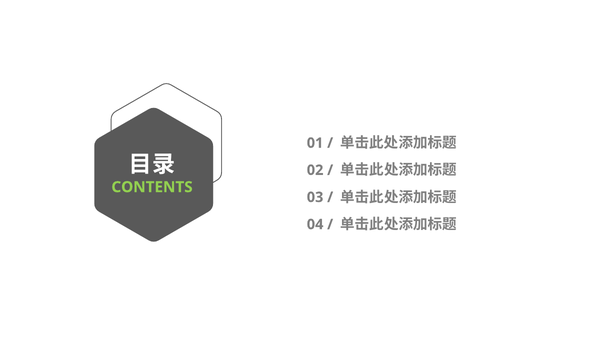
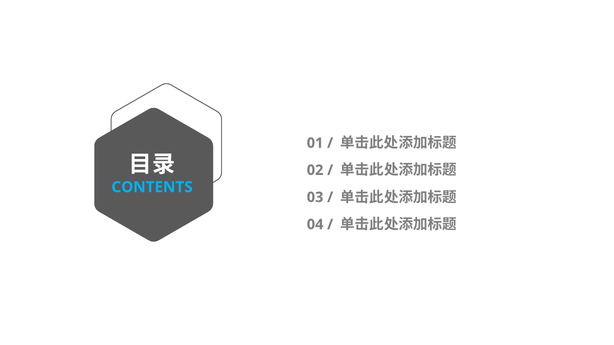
CONTENTS colour: light green -> light blue (152, 187)
